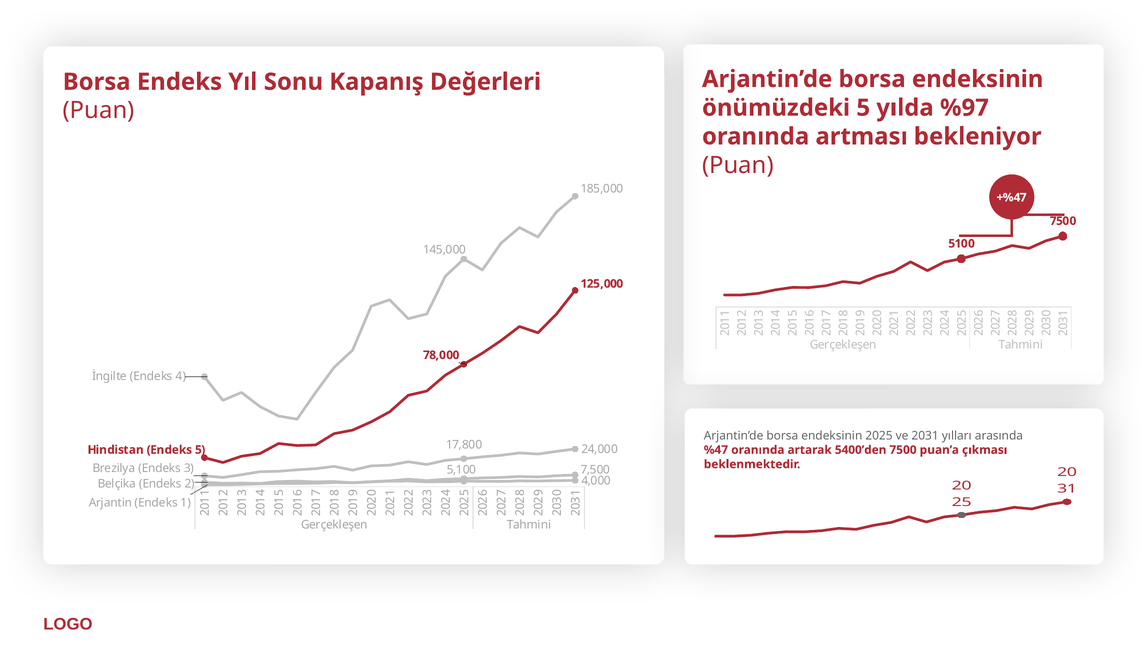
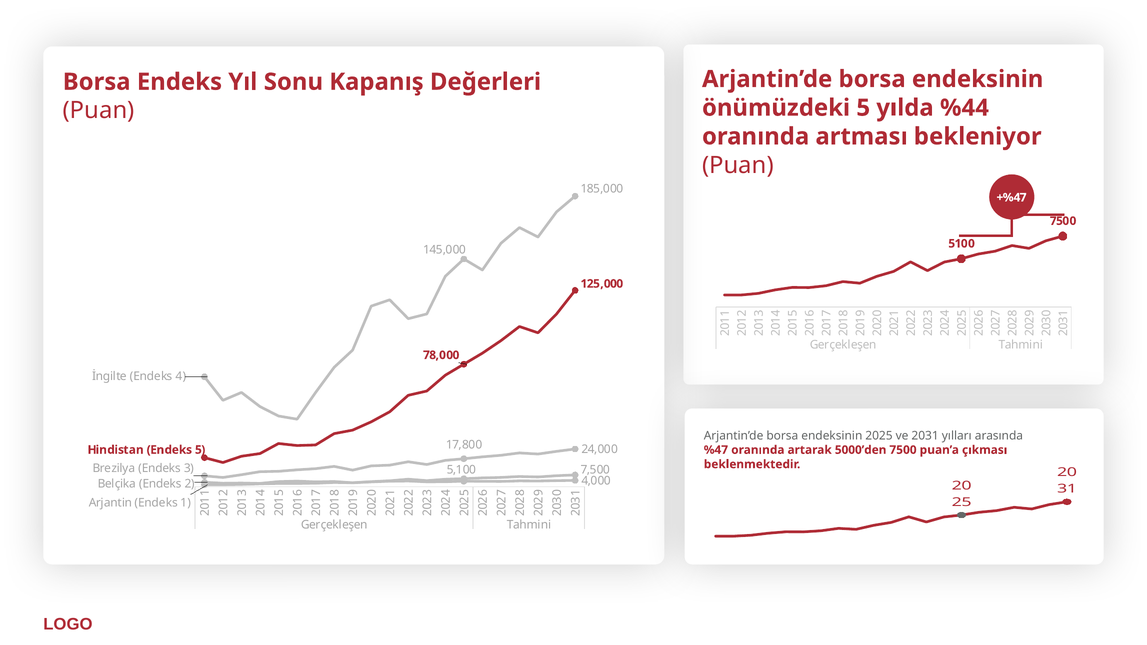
%97: %97 -> %44 (964, 108)
5400’den: 5400’den -> 5000’den (861, 450)
